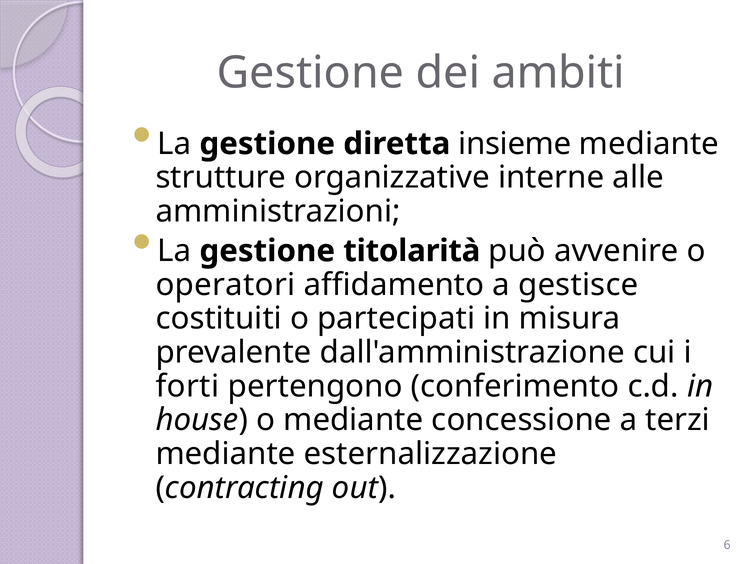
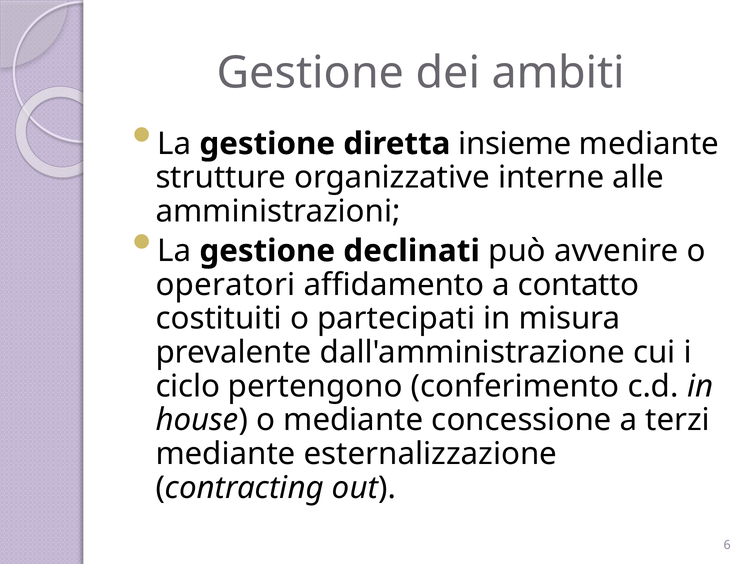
titolarità: titolarità -> declinati (412, 251)
gestisce: gestisce -> contatto (579, 285)
forti: forti -> ciclo (188, 386)
